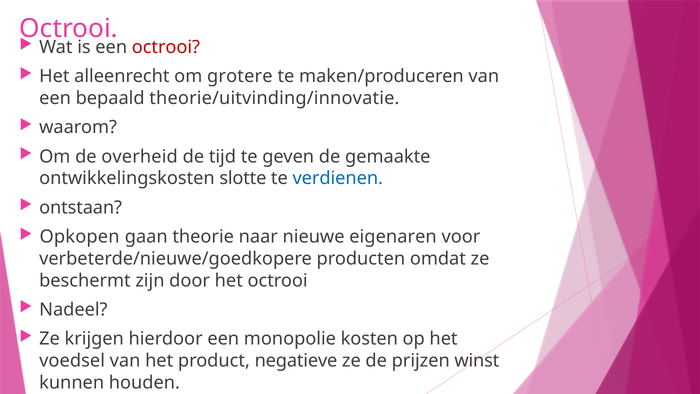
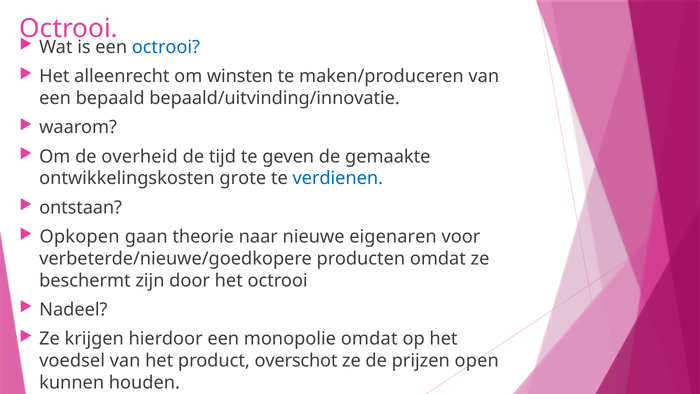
octrooi colour: red -> blue (166, 47)
grotere: grotere -> winsten (240, 76)
theorie/uitvinding/innovatie: theorie/uitvinding/innovatie -> bepaald/uitvinding/innovatie (275, 98)
slotte: slotte -> grote (243, 178)
monopolie kosten: kosten -> omdat (369, 339)
negatieve: negatieve -> overschot (296, 361)
winst: winst -> open (477, 361)
